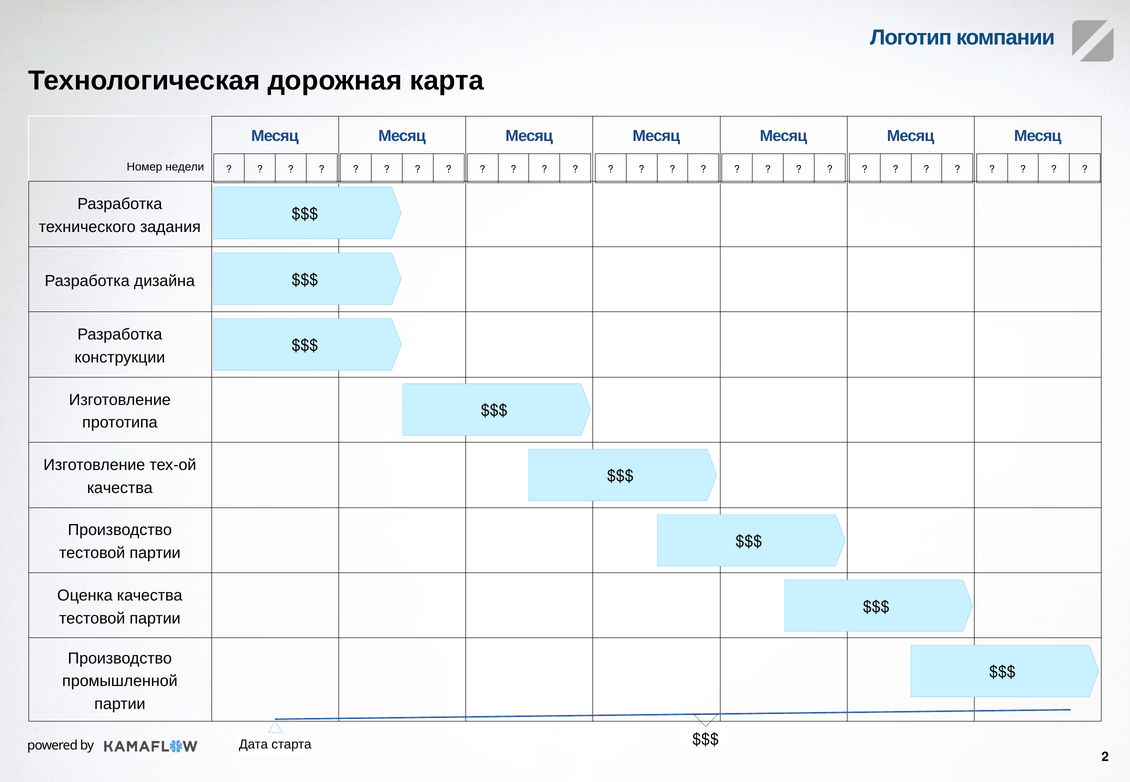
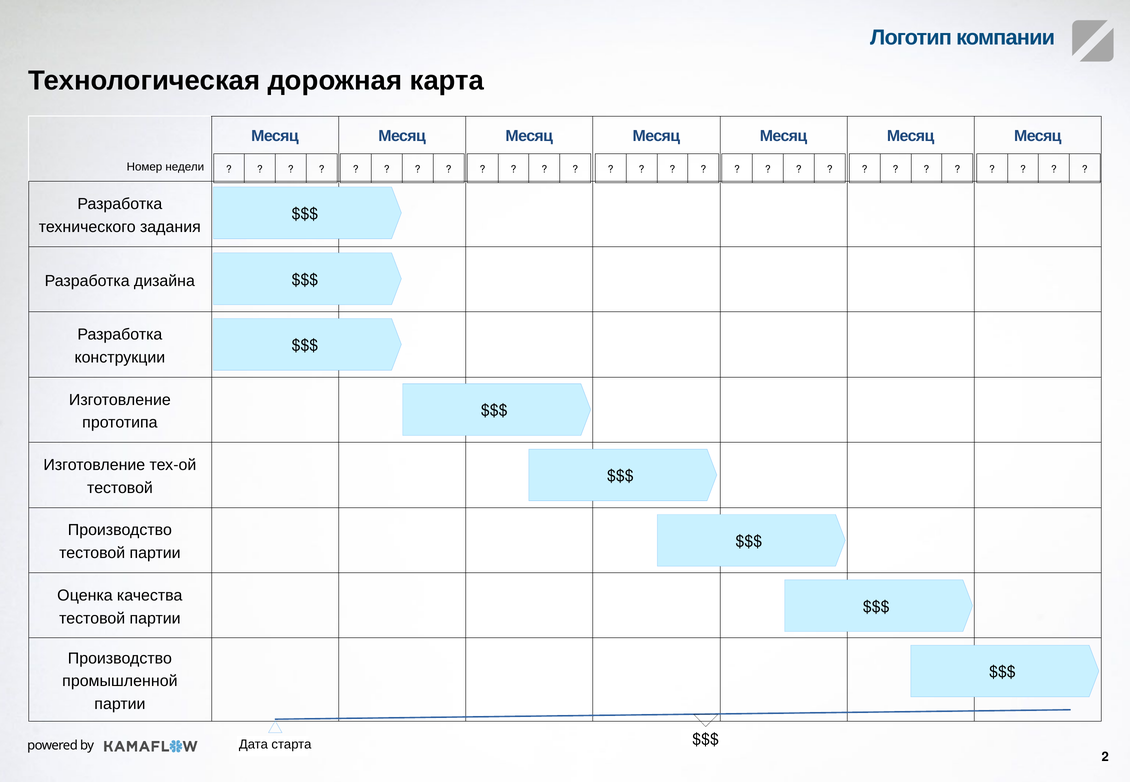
качества: качества -> тестовой (120, 488)
